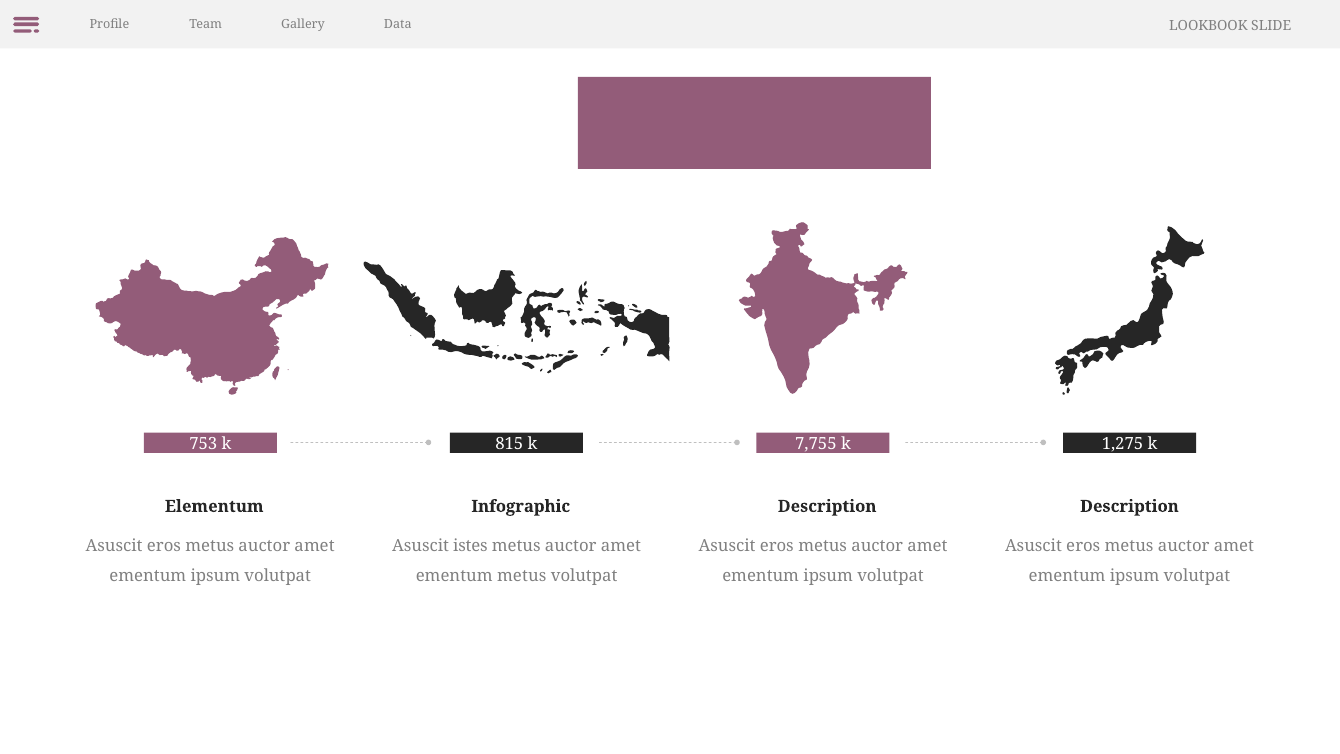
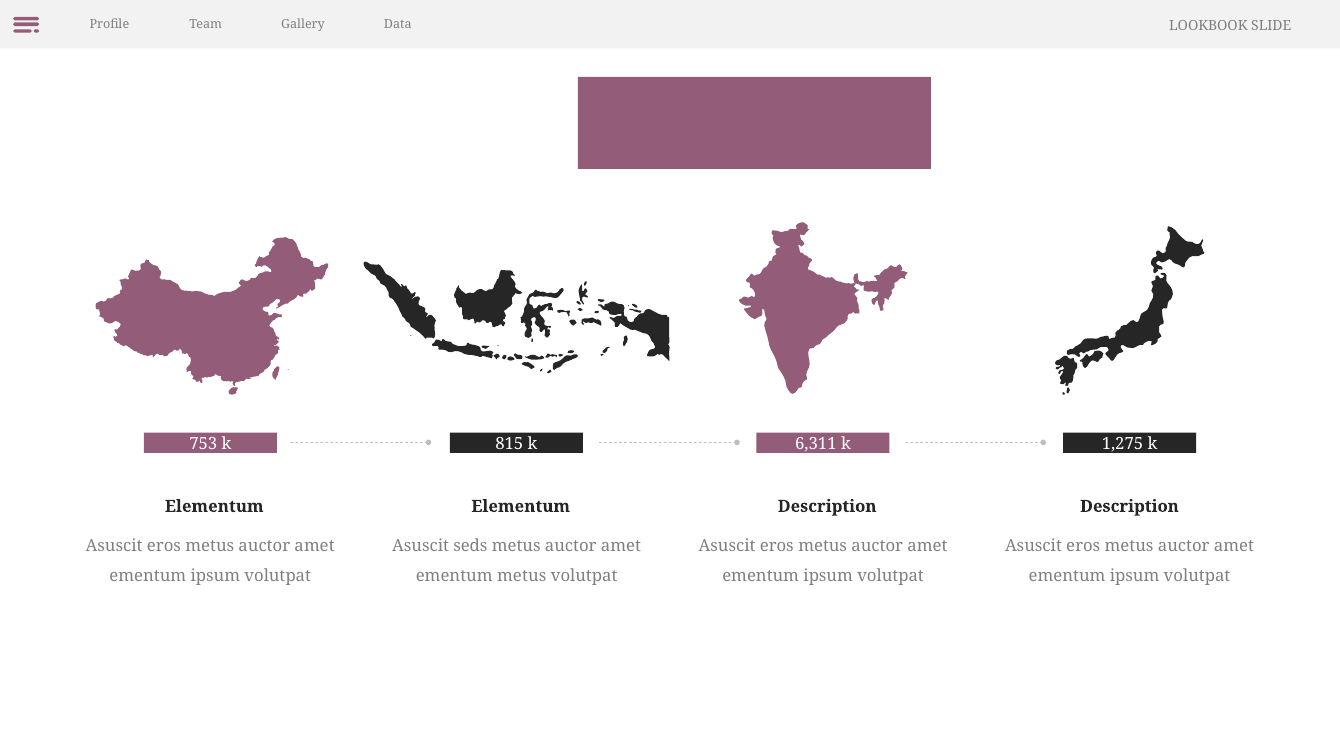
7,755: 7,755 -> 6,311 (816, 444)
Infographic: Infographic -> Elementum (521, 506)
istes: istes -> seds (470, 545)
